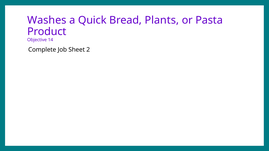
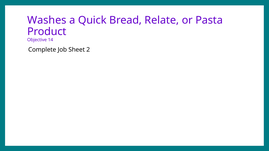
Plants: Plants -> Relate (162, 20)
